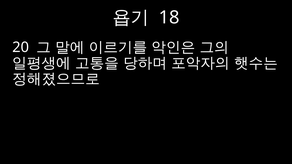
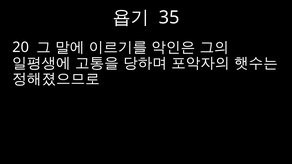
18: 18 -> 35 (169, 18)
